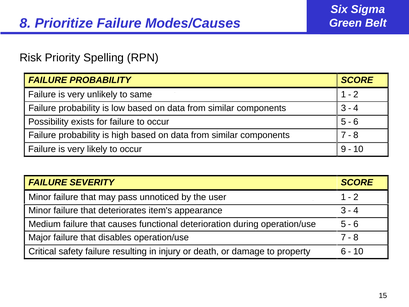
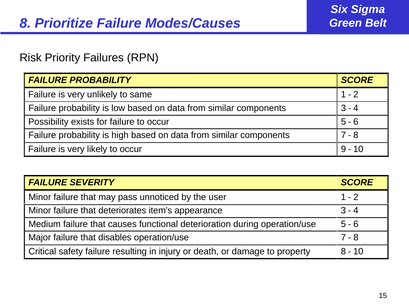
Spelling: Spelling -> Failures (104, 58)
property 6: 6 -> 8 (343, 251)
